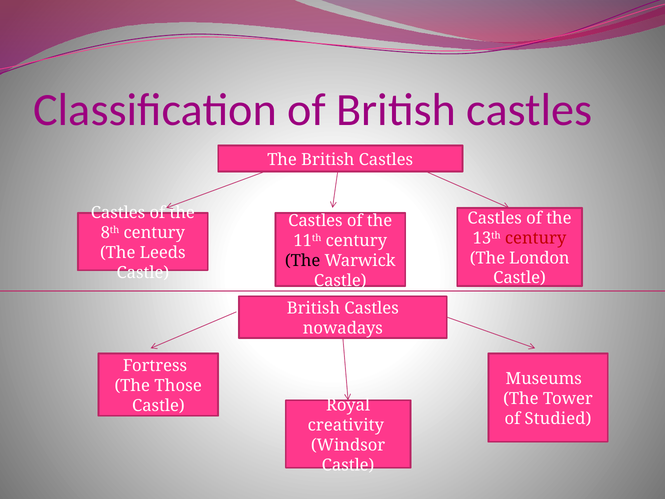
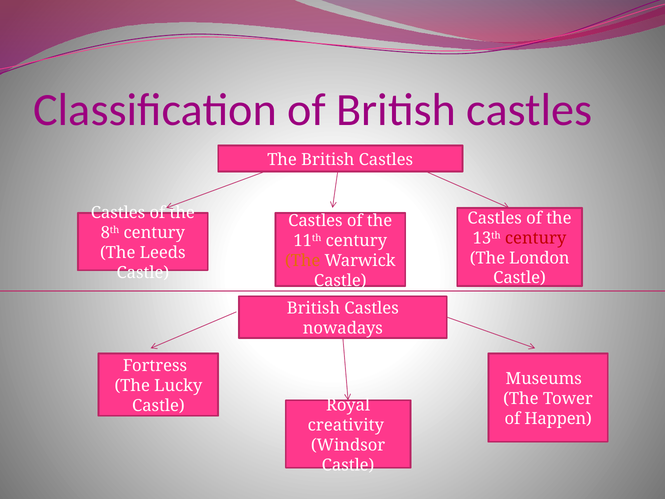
The colour: black -> orange (303, 260)
Those: Those -> Lucky (178, 386)
Studied: Studied -> Happen (558, 419)
